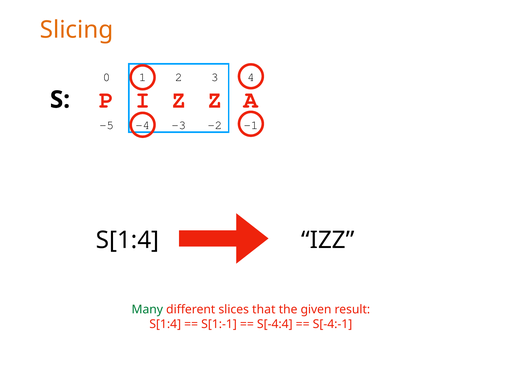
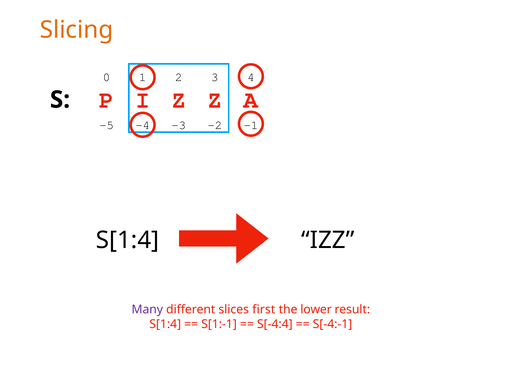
Many colour: green -> purple (147, 309)
that: that -> first (264, 309)
given: given -> lower (316, 309)
